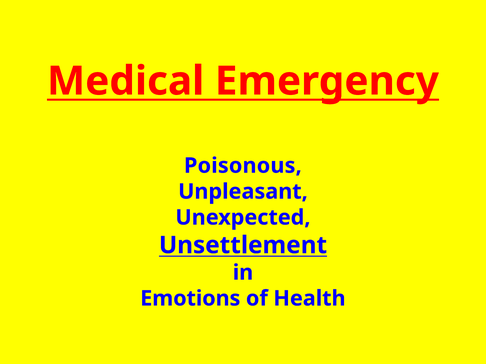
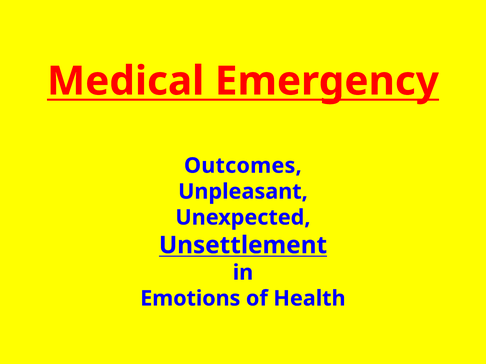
Poisonous: Poisonous -> Outcomes (243, 166)
